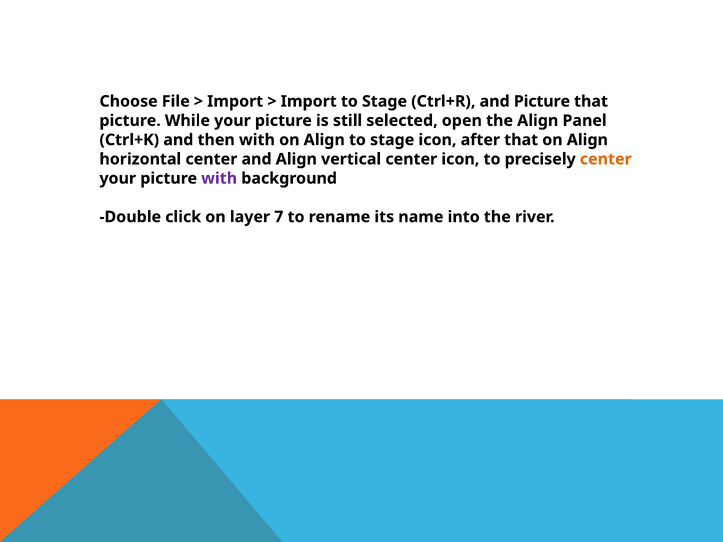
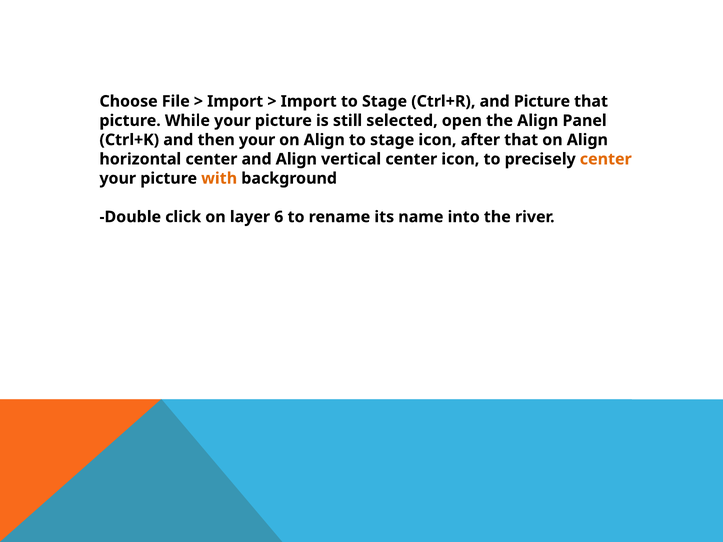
then with: with -> your (257, 140)
with colour: purple -> orange (219, 178)
7: 7 -> 6 (279, 217)
